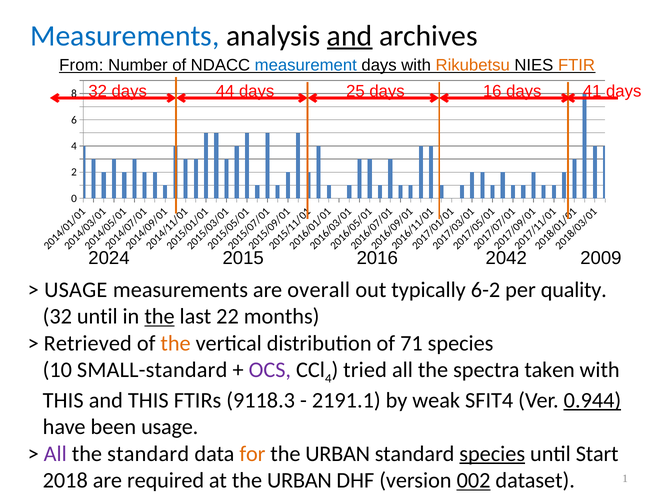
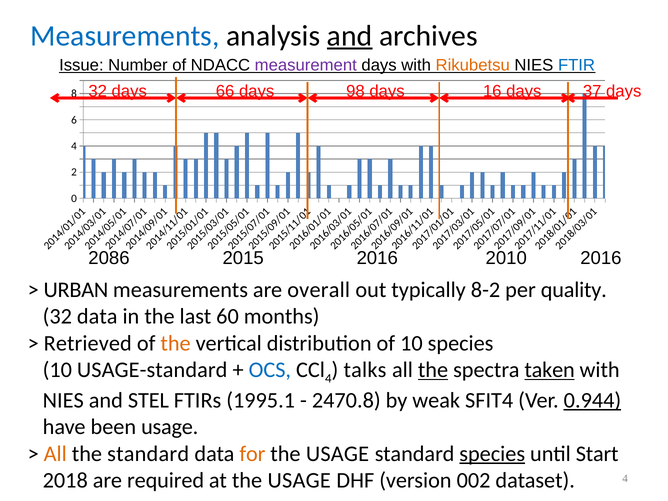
From: From -> Issue (81, 65)
measurement colour: blue -> purple (306, 65)
FTIR colour: orange -> blue (577, 65)
44: 44 -> 66 (225, 91)
25: 25 -> 98 (356, 91)
41: 41 -> 37 (592, 91)
2024: 2024 -> 2086 (109, 258)
2042: 2042 -> 2010 (506, 258)
2009: 2009 -> 2016 (601, 258)
USAGE: USAGE -> URBAN (76, 290)
6-2: 6-2 -> 8-2 (486, 290)
32 until: until -> data (97, 316)
the underline: present -> none (159, 316)
22: 22 -> 60 (227, 316)
of 71: 71 -> 10 (411, 343)
SMALL-standard: SMALL-standard -> USAGE-standard (152, 370)
OCS colour: purple -> blue (270, 370)
tried: tried -> talks (365, 370)
the underline: none -> present (433, 370)
taken underline: none -> present (550, 370)
THIS: THIS -> NIES (63, 400)
and THIS: THIS -> STEL (148, 400)
9118.3: 9118.3 -> 1995.1 (261, 400)
2191.1: 2191.1 -> 2470.8 (346, 400)
All colour: purple -> orange (55, 454)
URBAN: URBAN -> USAGE (337, 454)
at the URBAN: URBAN -> USAGE (299, 480)
002 underline: present -> none (474, 480)
dataset 1: 1 -> 4 (625, 478)
